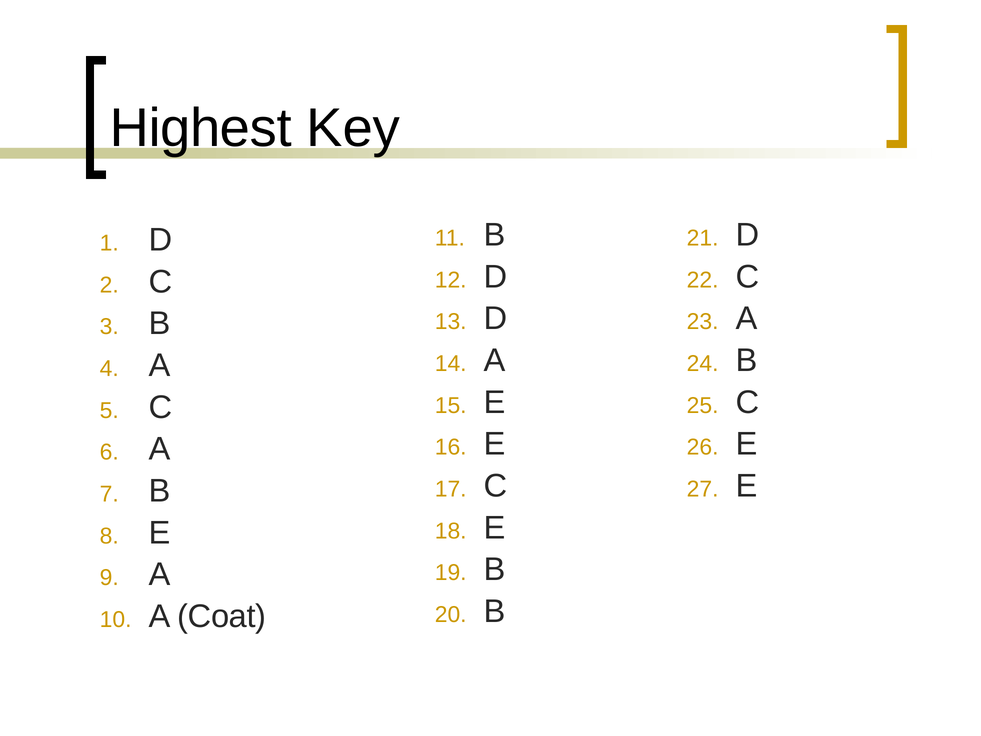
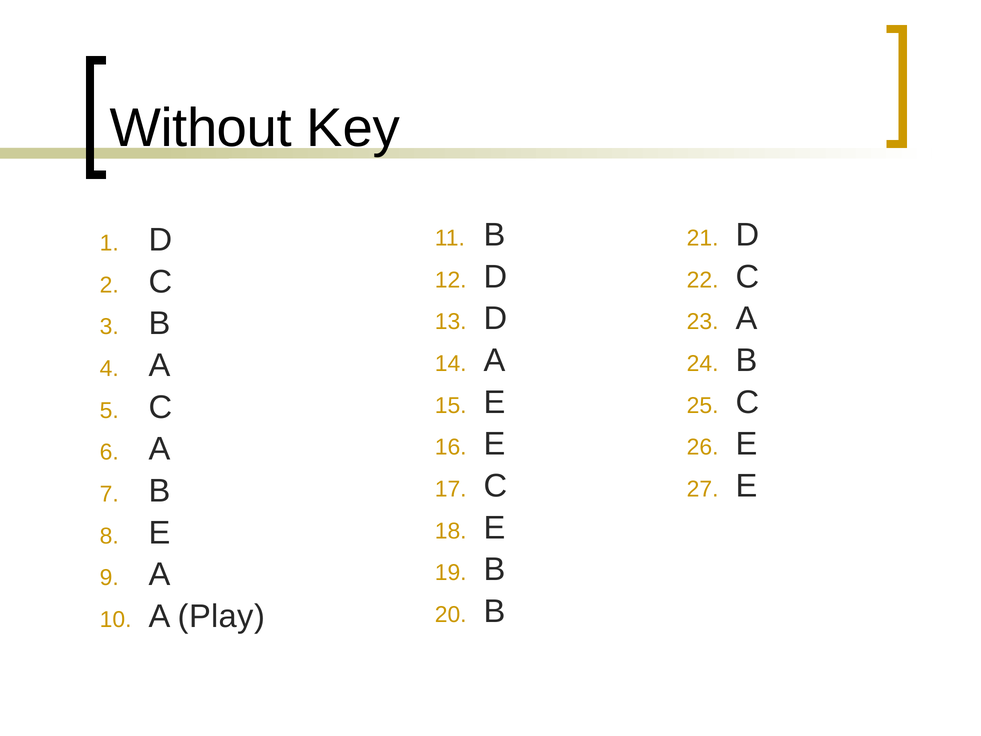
Highest: Highest -> Without (201, 128)
Coat: Coat -> Play (221, 616)
